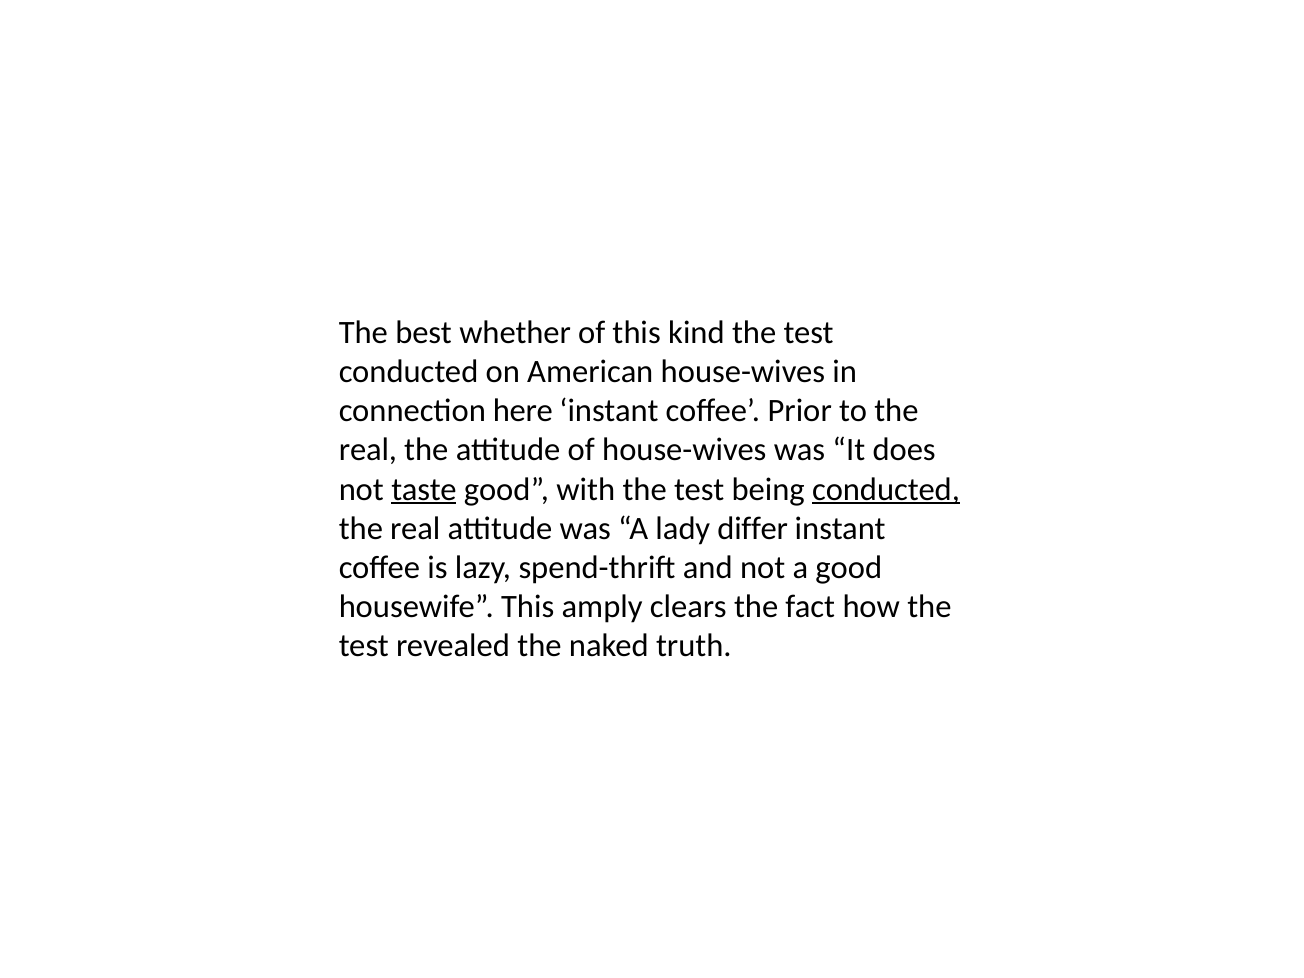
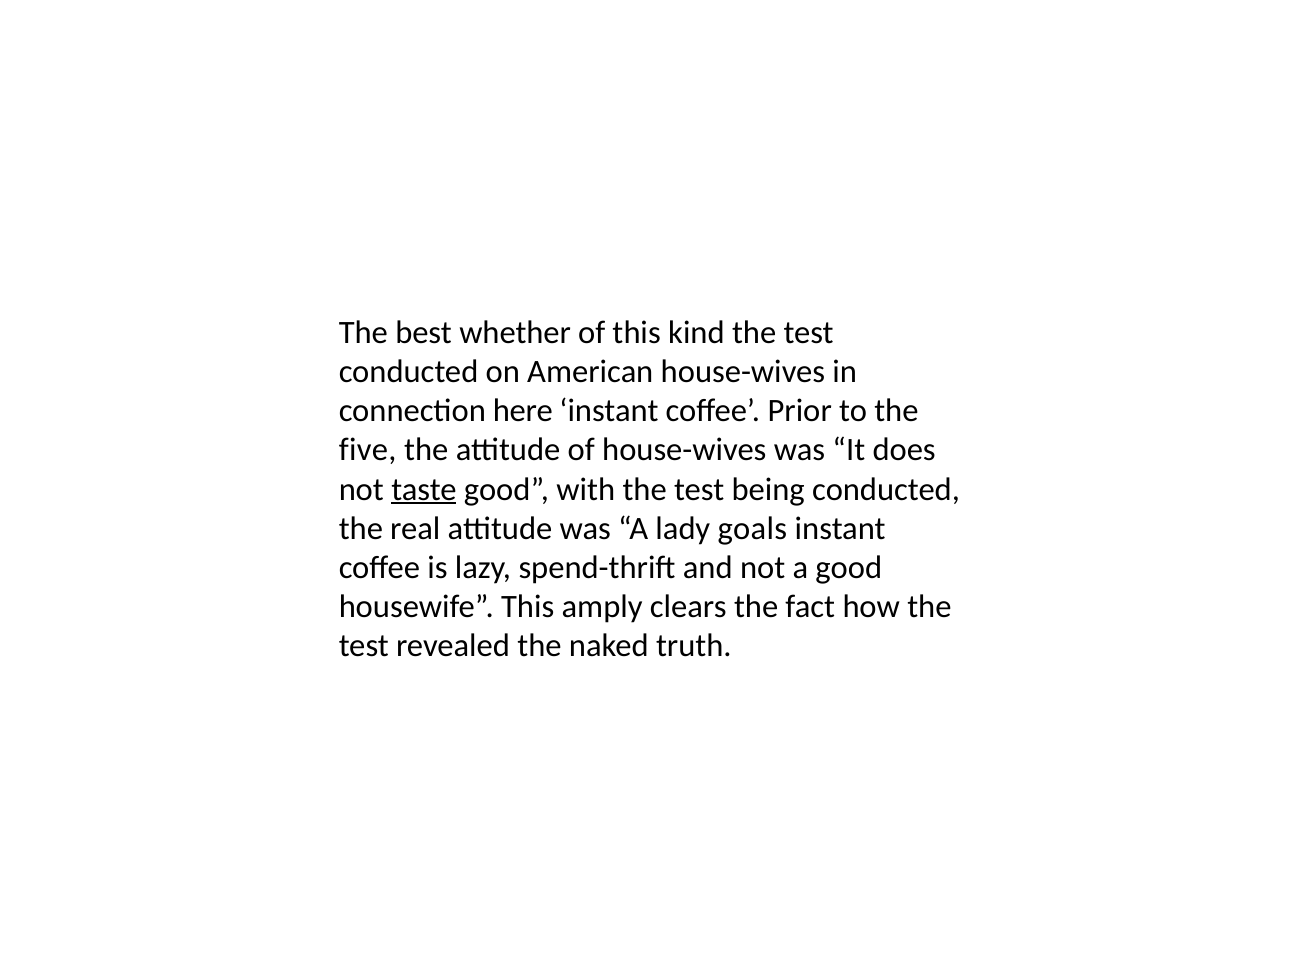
real: real -> five (368, 450)
conducted underline: present -> none (886, 489)
differ: differ -> goals (752, 528)
